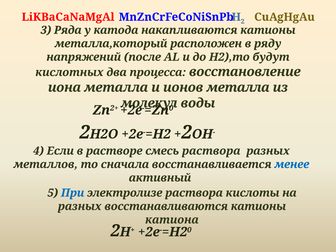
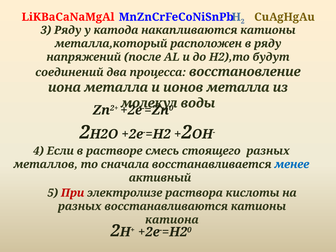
3 Ряда: Ряда -> Ряду (68, 30)
кислотных: кислотных -> соединений (69, 72)
смесь раствора: раствора -> стоящего (211, 151)
При colour: blue -> red (73, 193)
